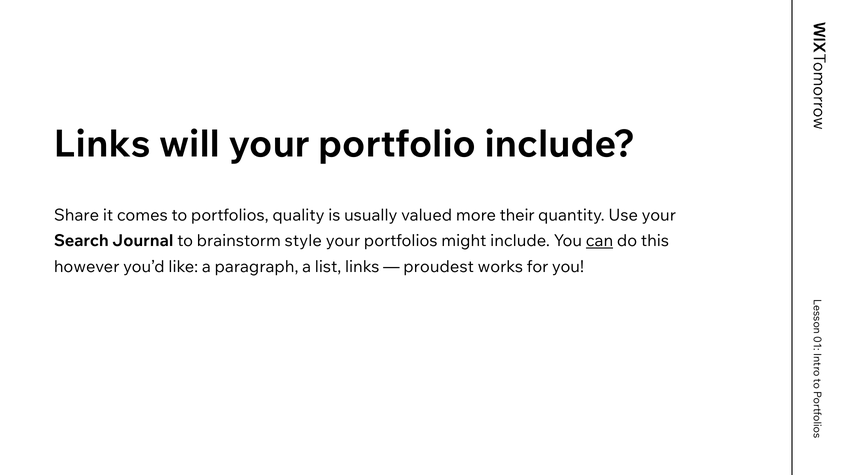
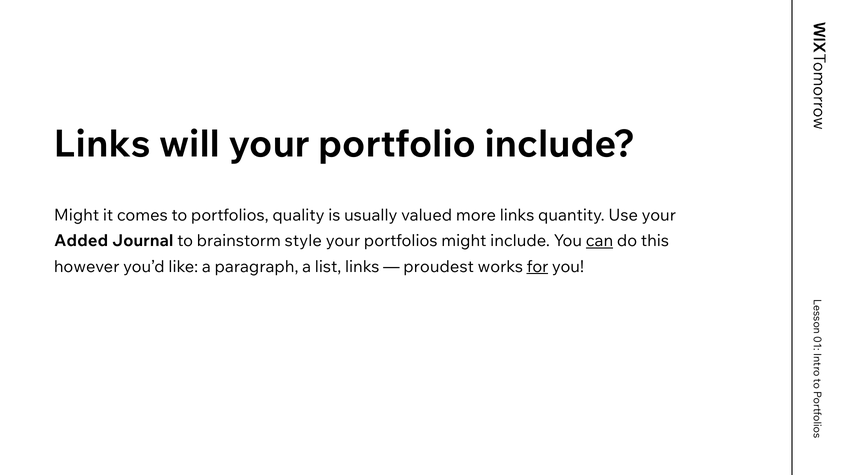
Share: Share -> Might (77, 216)
more their: their -> links (517, 216)
Search: Search -> Added (81, 241)
for underline: none -> present (538, 267)
